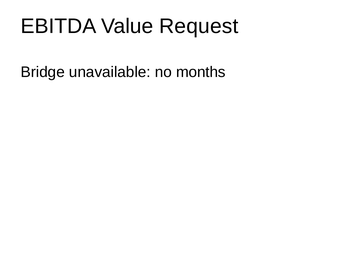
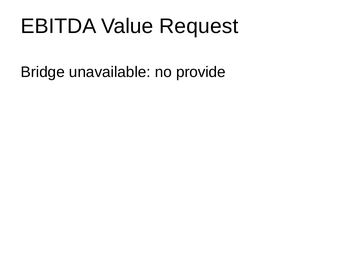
months: months -> provide (201, 72)
